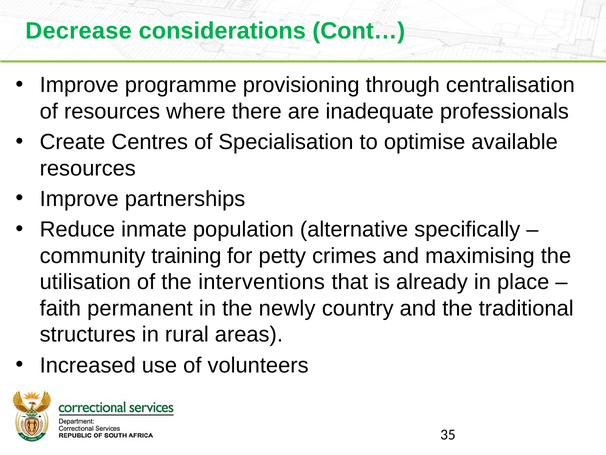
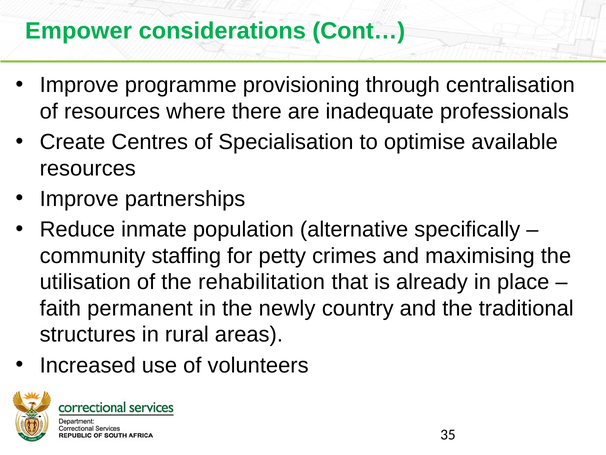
Decrease: Decrease -> Empower (79, 31)
training: training -> staffing (186, 256)
interventions: interventions -> rehabilitation (262, 282)
